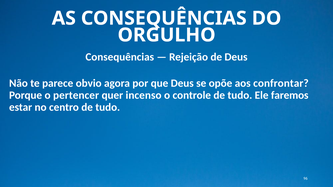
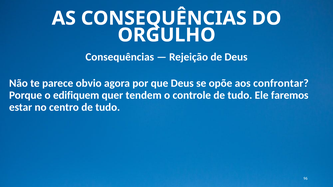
pertencer: pertencer -> edifiquem (76, 95)
incenso: incenso -> tendem (144, 95)
